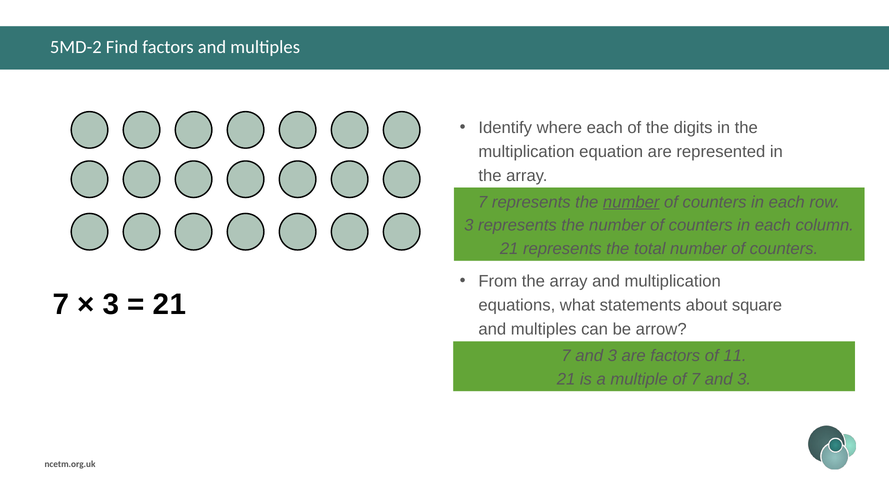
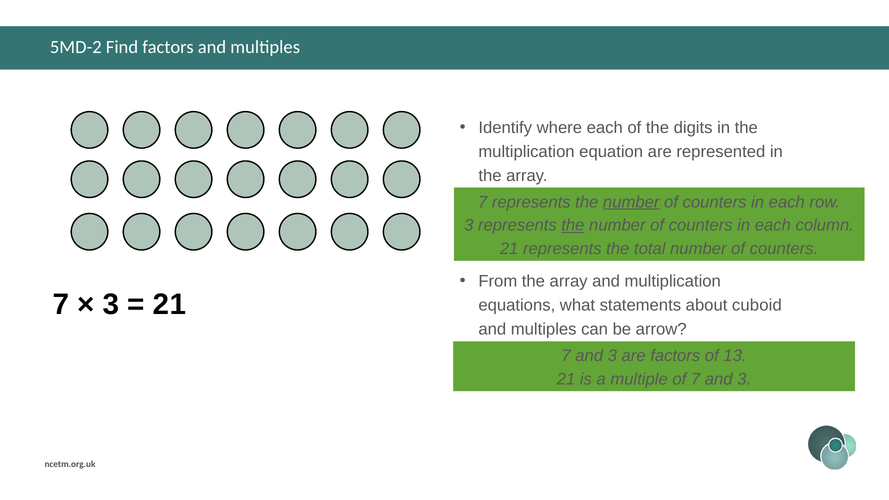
the underline: none -> present (573, 225)
square: square -> cuboid (757, 305)
11: 11 -> 13 (735, 356)
